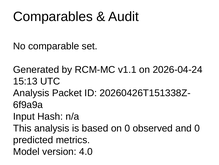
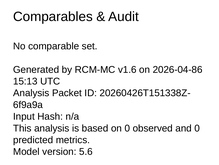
v1.1: v1.1 -> v1.6 (127, 69)
2026-04-24: 2026-04-24 -> 2026-04-86 (178, 69)
4.0: 4.0 -> 5.6 (86, 151)
